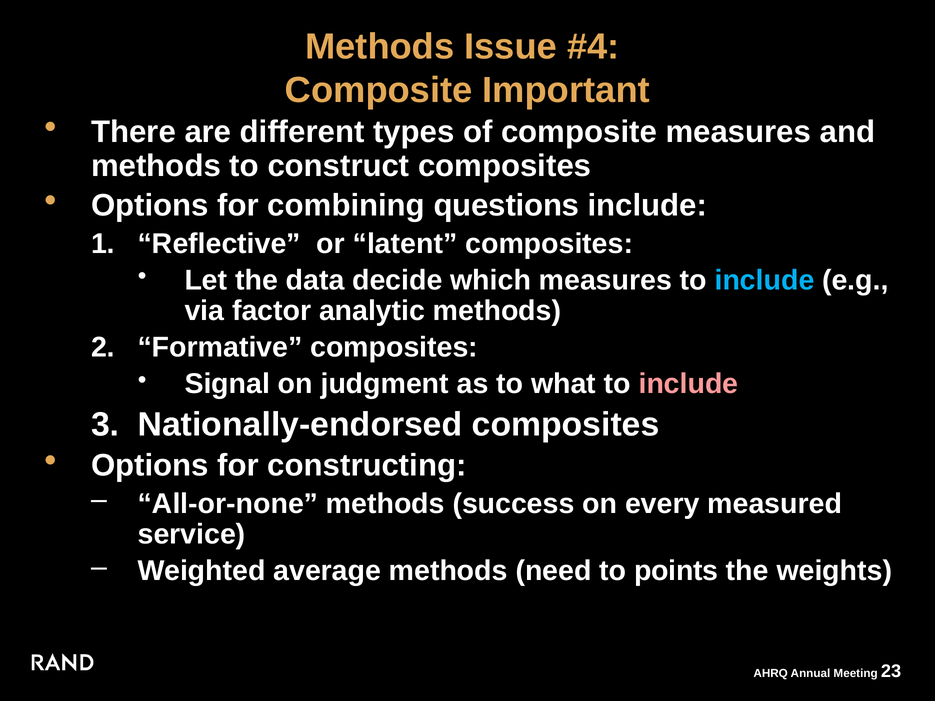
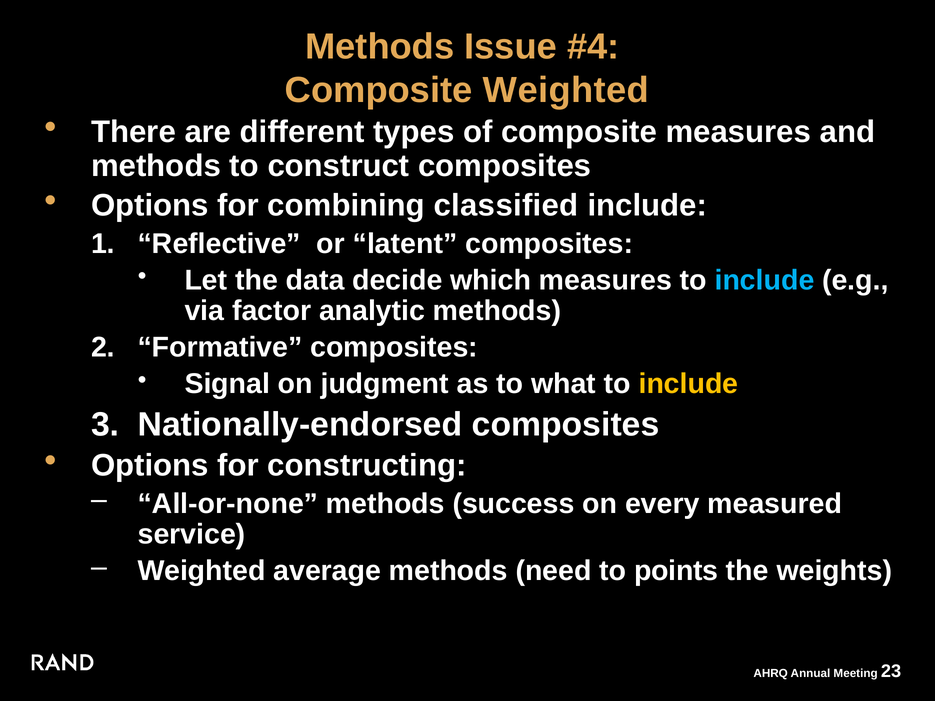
Composite Important: Important -> Weighted (566, 90)
questions: questions -> classified (506, 206)
include colour: pink -> yellow (688, 384)
